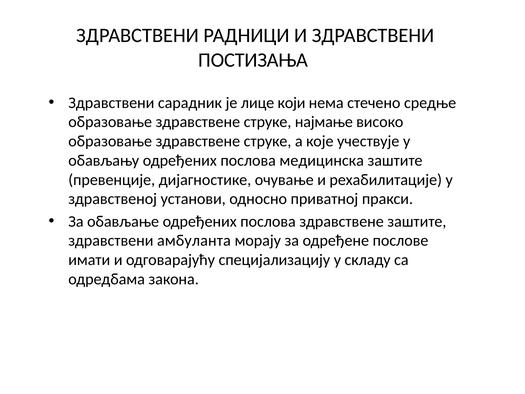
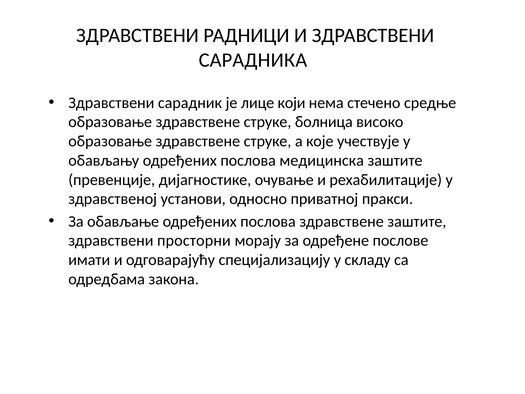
ПОСТИЗАЊА: ПОСТИЗАЊА -> САРАДНИКА (253, 60)
најмање: најмање -> болница (324, 122)
амбуланта: амбуланта -> просторни (194, 240)
